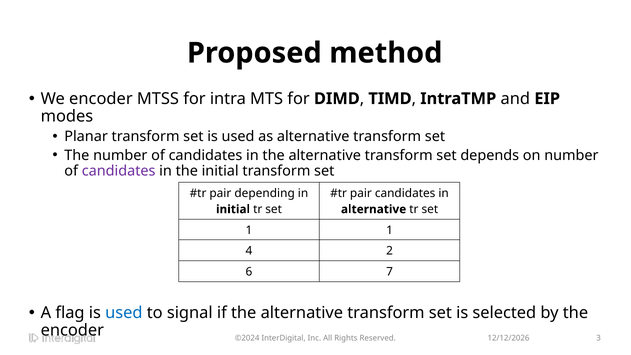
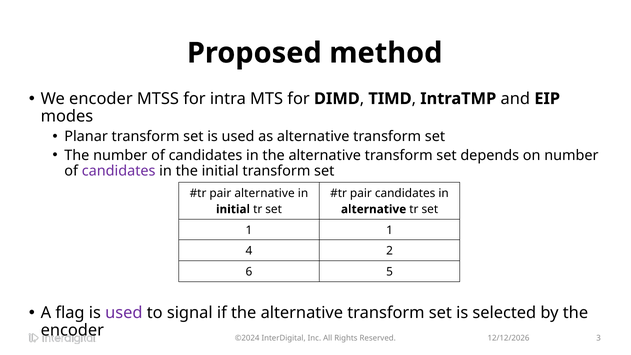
pair depending: depending -> alternative (265, 193)
7: 7 -> 5 (390, 272)
used colour: blue -> purple (124, 313)
